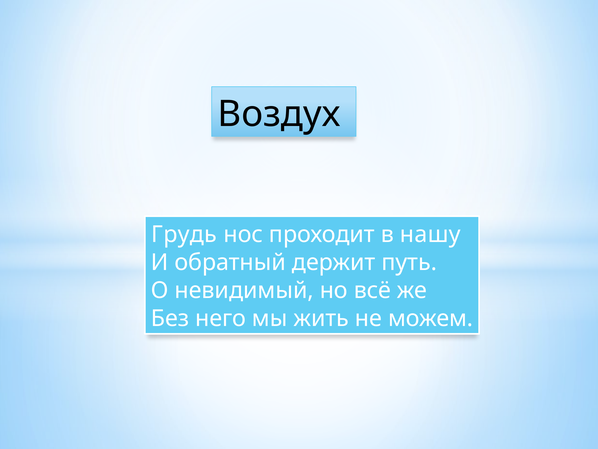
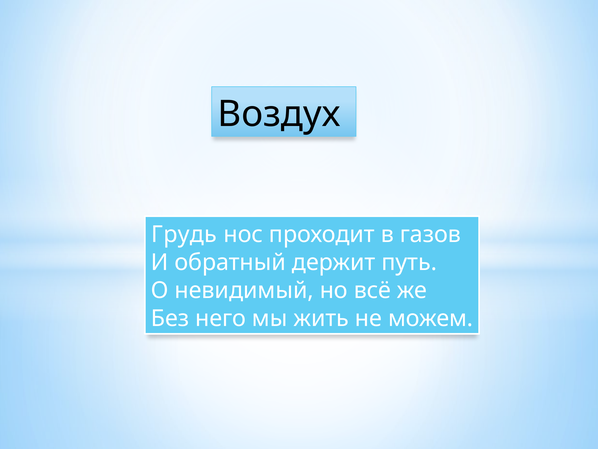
нашу: нашу -> газов (430, 234)
